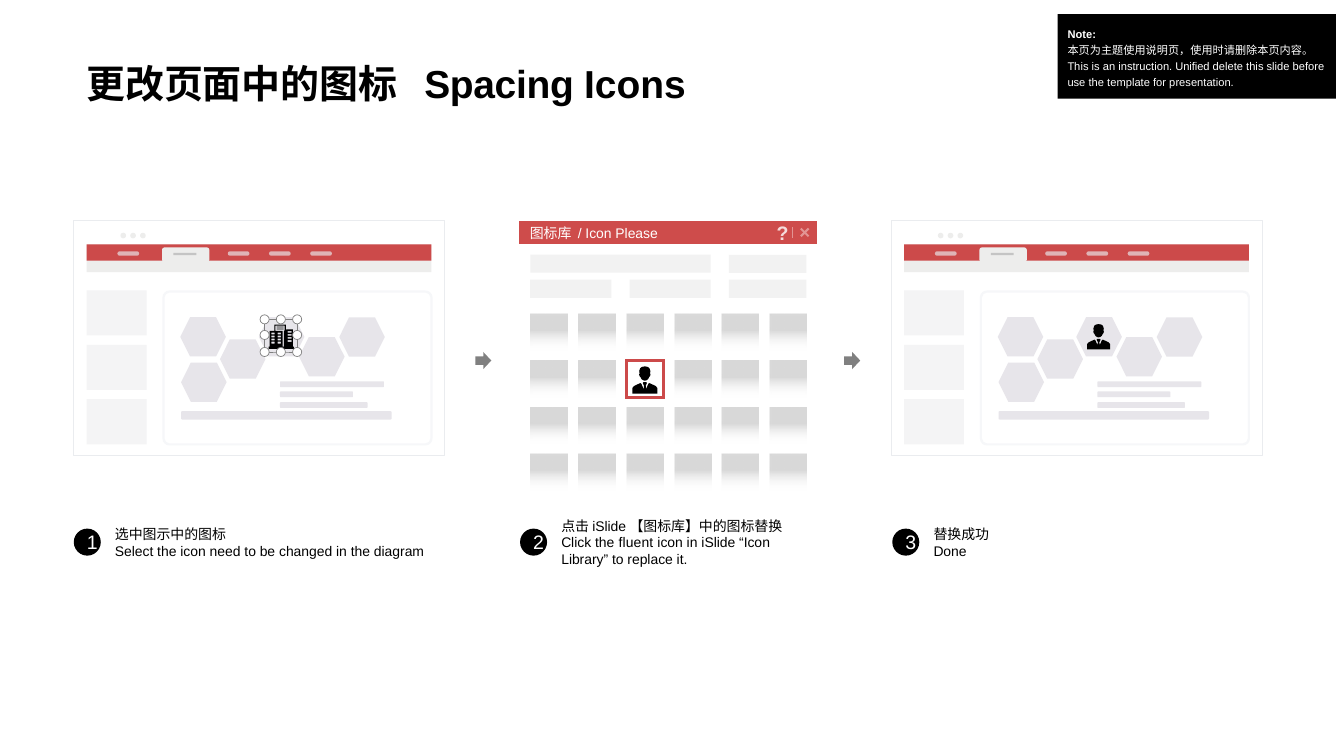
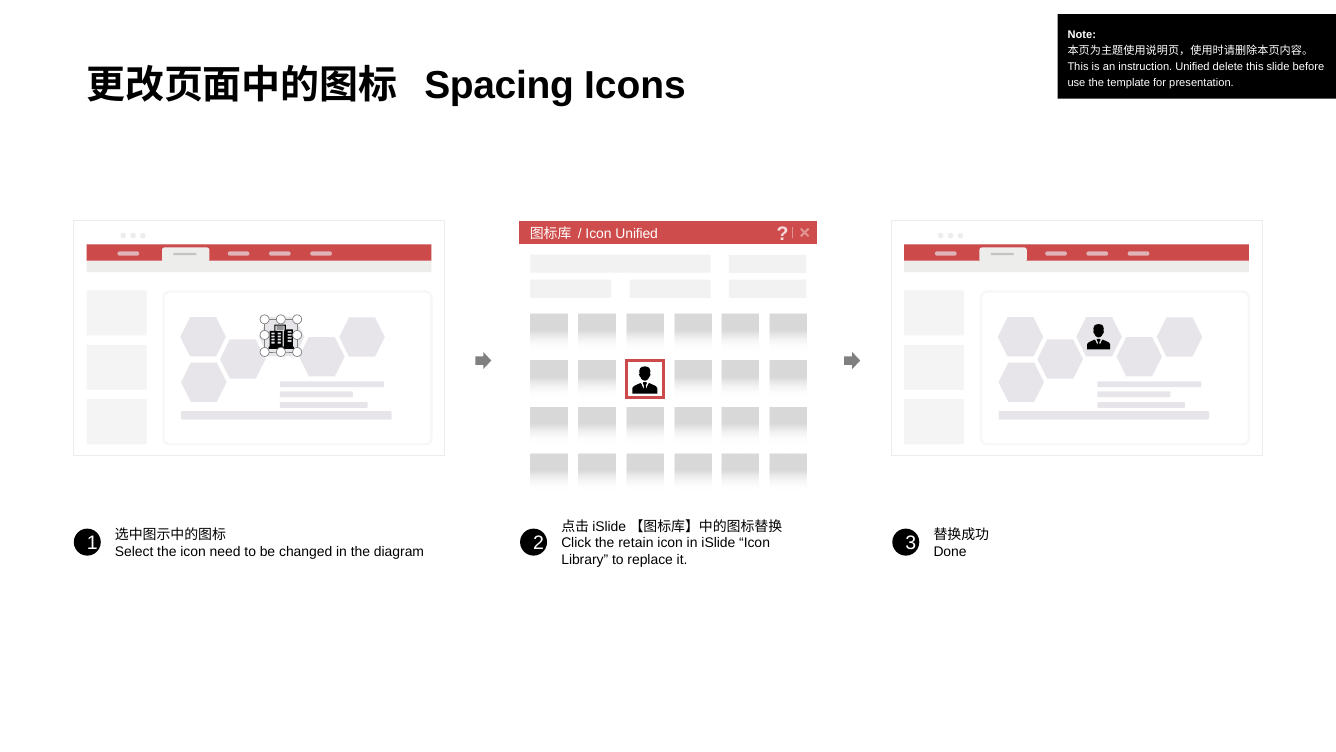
Icon Please: Please -> Unified (637, 233)
fluent: fluent -> retain (636, 543)
